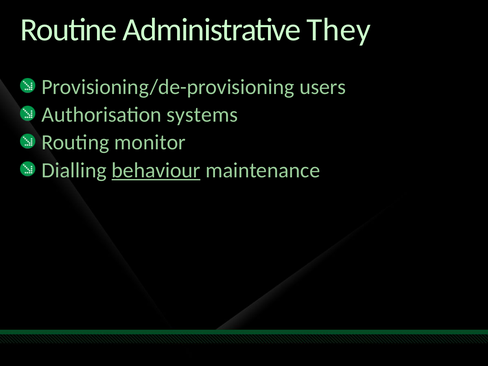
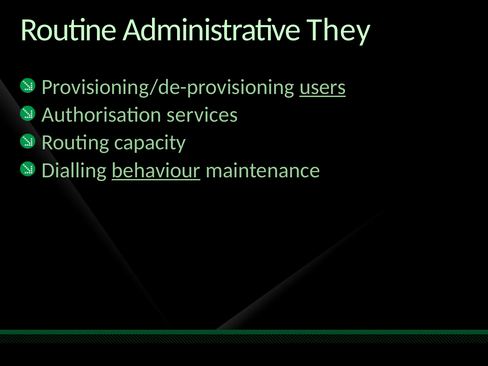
users underline: none -> present (323, 87)
systems: systems -> services (202, 115)
monitor: monitor -> capacity (150, 142)
